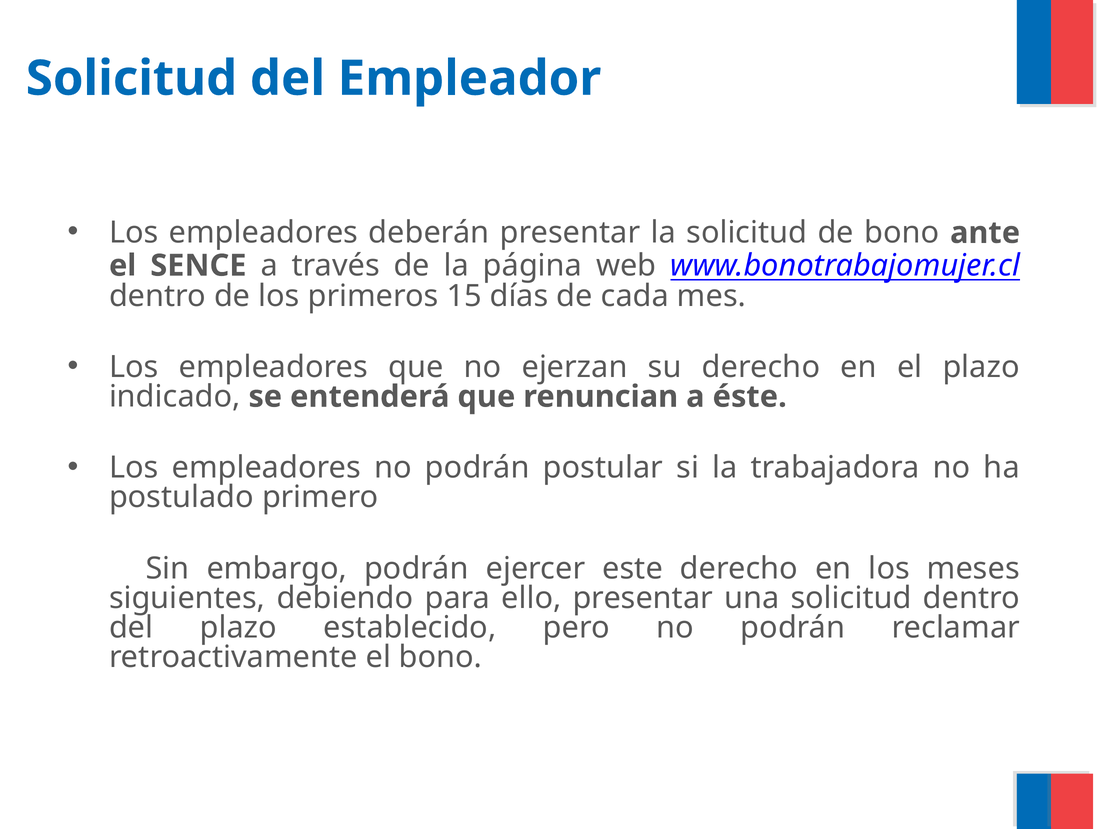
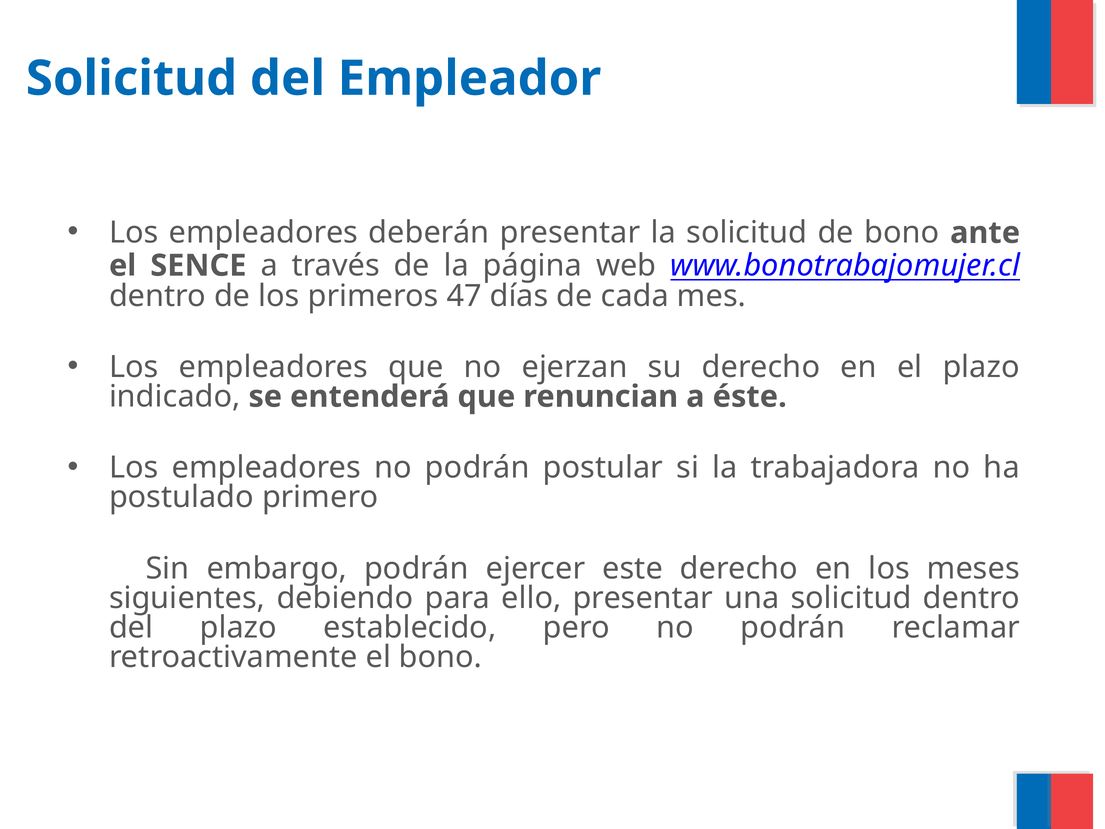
15: 15 -> 47 (464, 296)
